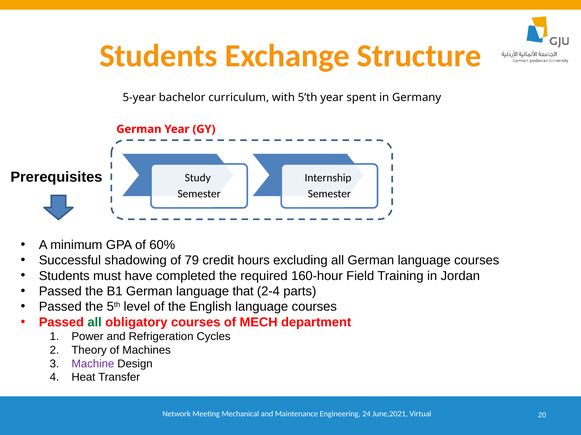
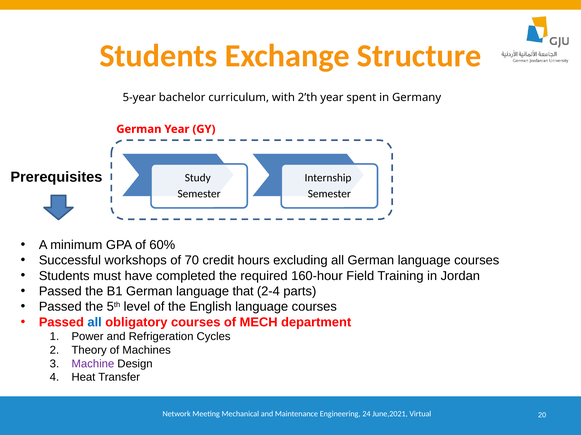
5’th: 5’th -> 2’th (308, 98)
shadowing: shadowing -> workshops (136, 261)
79: 79 -> 70 (192, 261)
all colour: green -> blue (95, 323)
